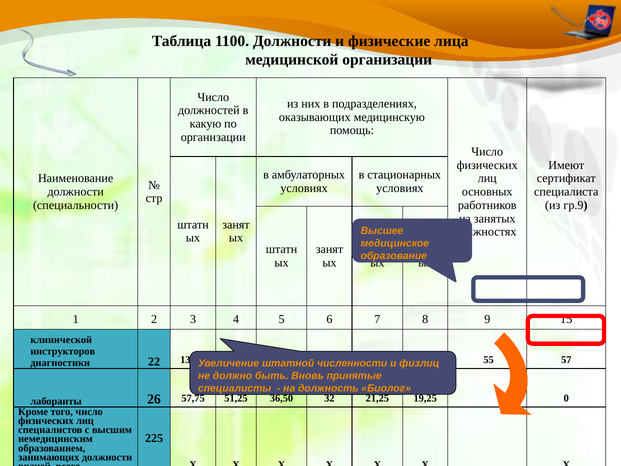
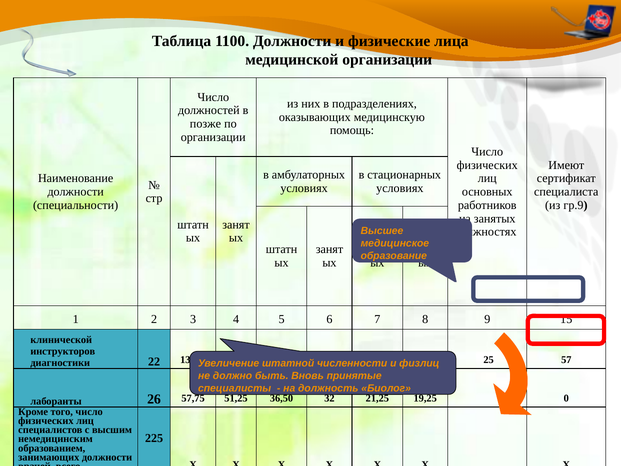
какую: какую -> позже (205, 124)
55: 55 -> 25 (489, 360)
